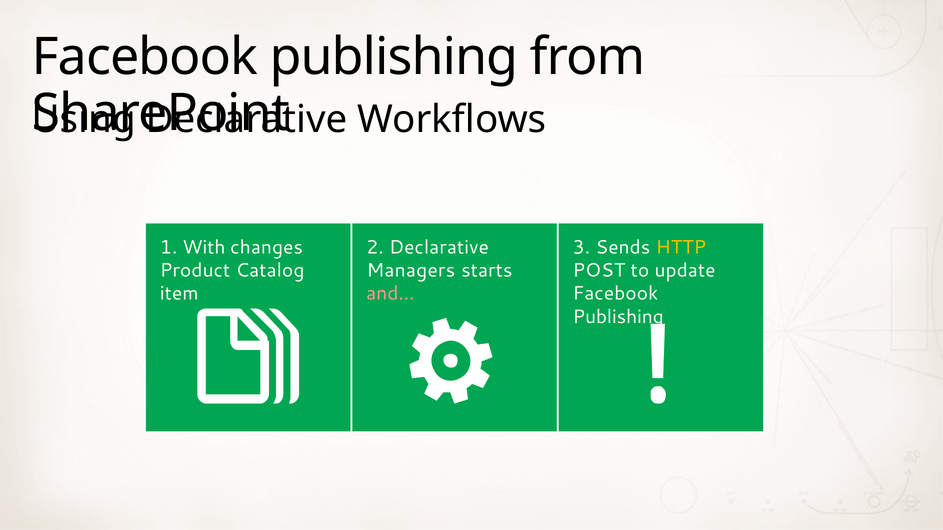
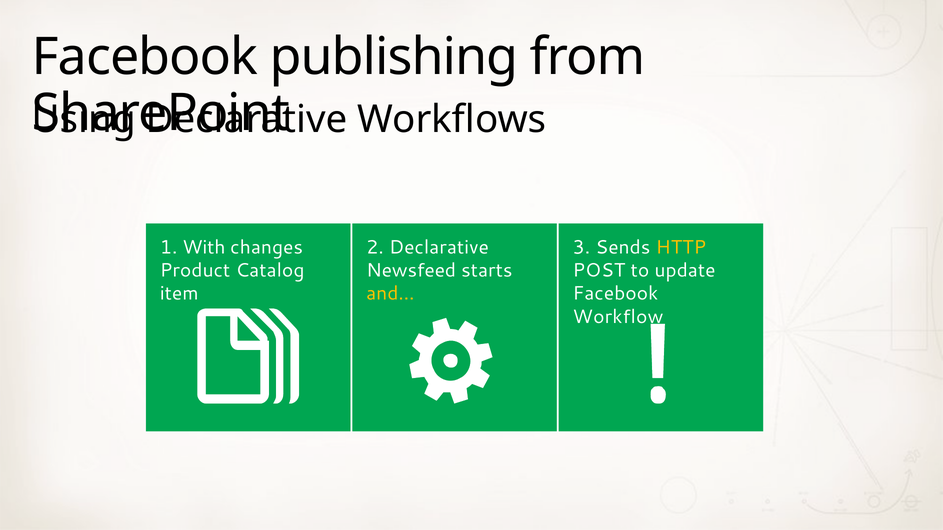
Managers: Managers -> Newsfeed (411, 271)
and… colour: pink -> yellow (390, 294)
Publishing: Publishing -> Workflow (618, 317)
